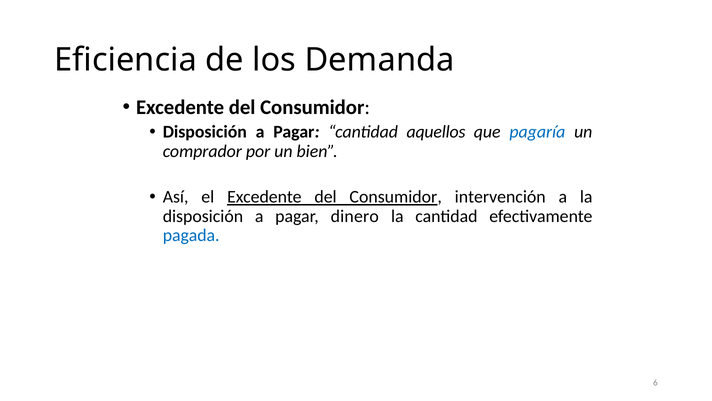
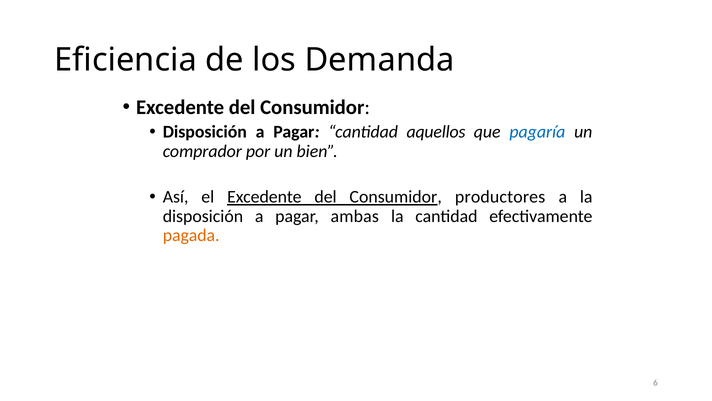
intervención: intervención -> productores (500, 197)
dinero: dinero -> ambas (355, 216)
pagada colour: blue -> orange (191, 235)
